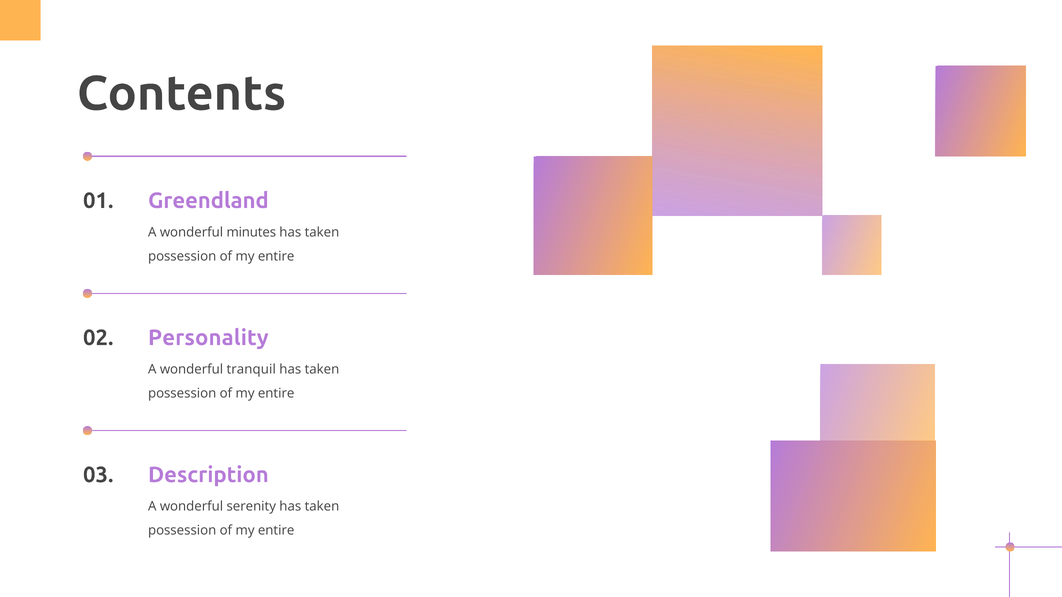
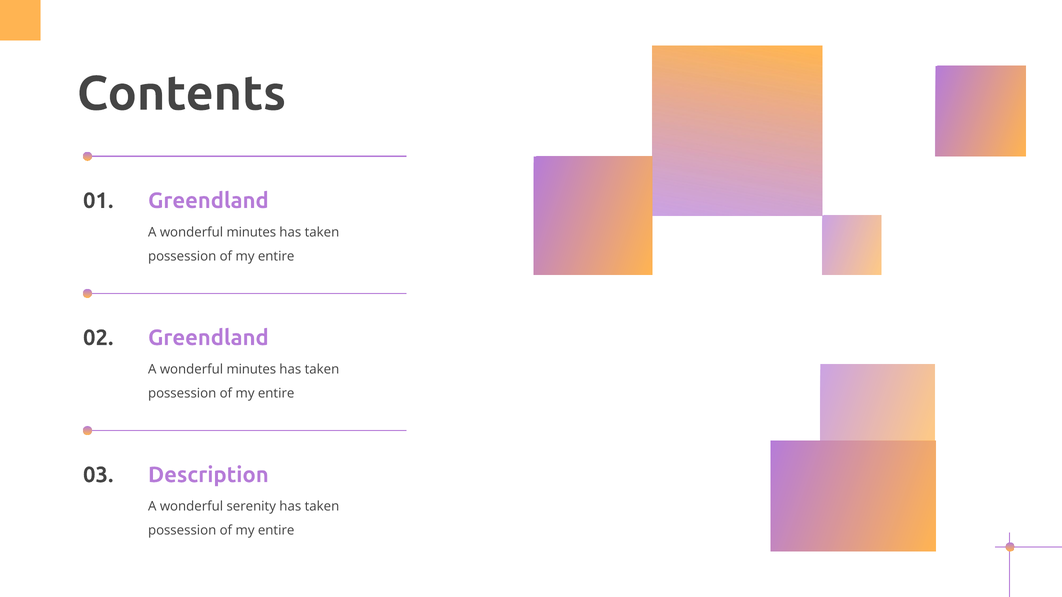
Personality: Personality -> Greendland (208, 338)
tranquil: tranquil -> minutes (251, 370)
